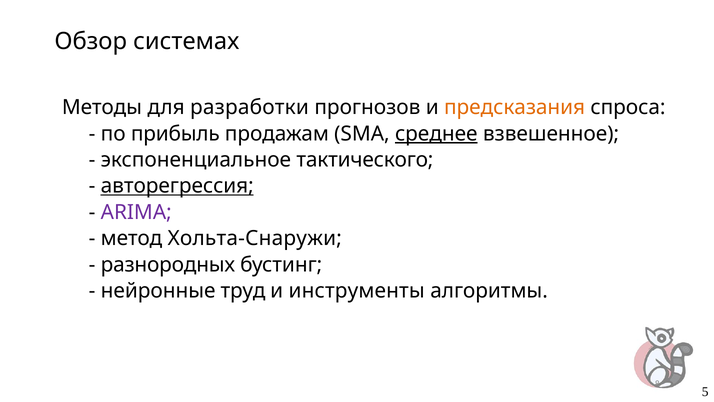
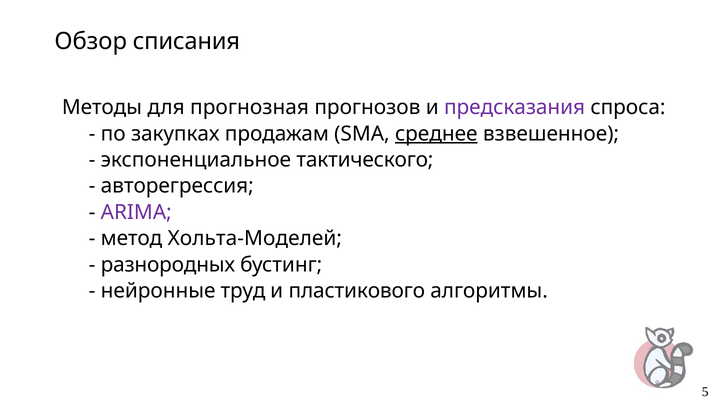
системах: системах -> списания (186, 42)
разработки: разработки -> прогнозная (250, 107)
предсказания colour: orange -> purple (515, 107)
прибыль: прибыль -> закупках (175, 134)
авторегрессия underline: present -> none (177, 186)
Хольта-Снаружи: Хольта-Снаружи -> Хольта-Моделей (255, 238)
инструменты: инструменты -> пластикового (357, 291)
